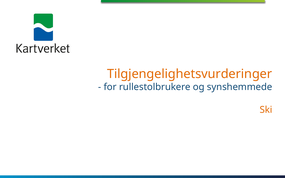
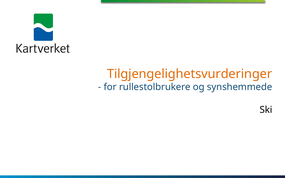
Ski colour: orange -> black (266, 110)
